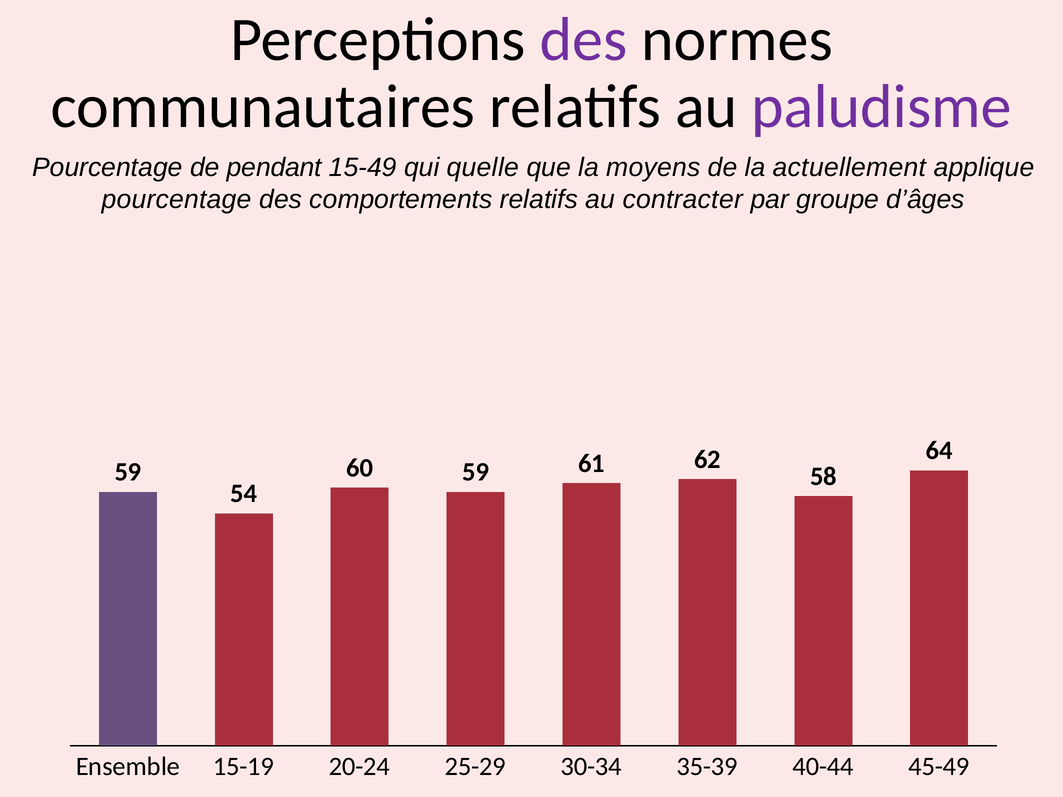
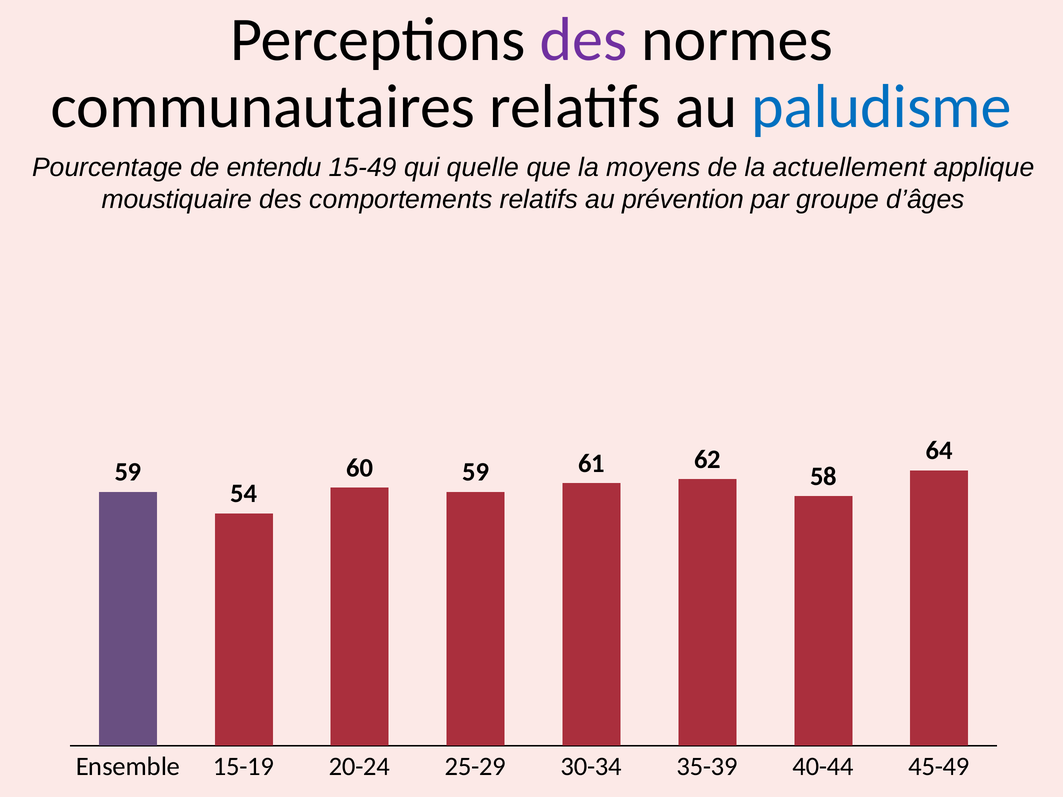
paludisme colour: purple -> blue (881, 107)
pendant: pendant -> entendu (274, 168)
pourcentage: pourcentage -> moustiquaire (177, 200)
contracter: contracter -> prévention (683, 200)
